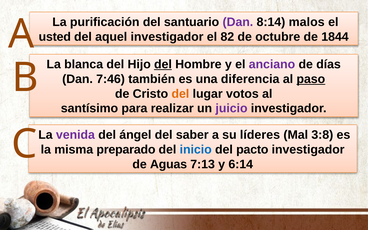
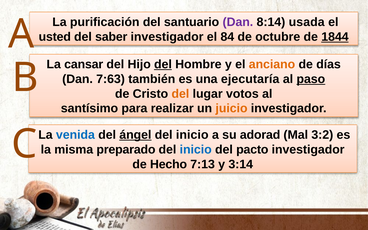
malos: malos -> usada (307, 22)
aquel: aquel -> saber (111, 37)
82: 82 -> 84 (227, 37)
1844 underline: none -> present (335, 37)
blanca: blanca -> cansar (84, 64)
anciano colour: purple -> orange (272, 64)
7:46: 7:46 -> 7:63 (111, 79)
diferencia: diferencia -> ejecutaría (250, 79)
juicio colour: purple -> orange (231, 108)
venida colour: purple -> blue (75, 135)
ángel underline: none -> present (135, 135)
saber: saber -> inicio (192, 135)
líderes: líderes -> adorad (260, 135)
3:8: 3:8 -> 3:2 (322, 135)
Aguas: Aguas -> Hecho (169, 164)
6:14: 6:14 -> 3:14 (241, 164)
